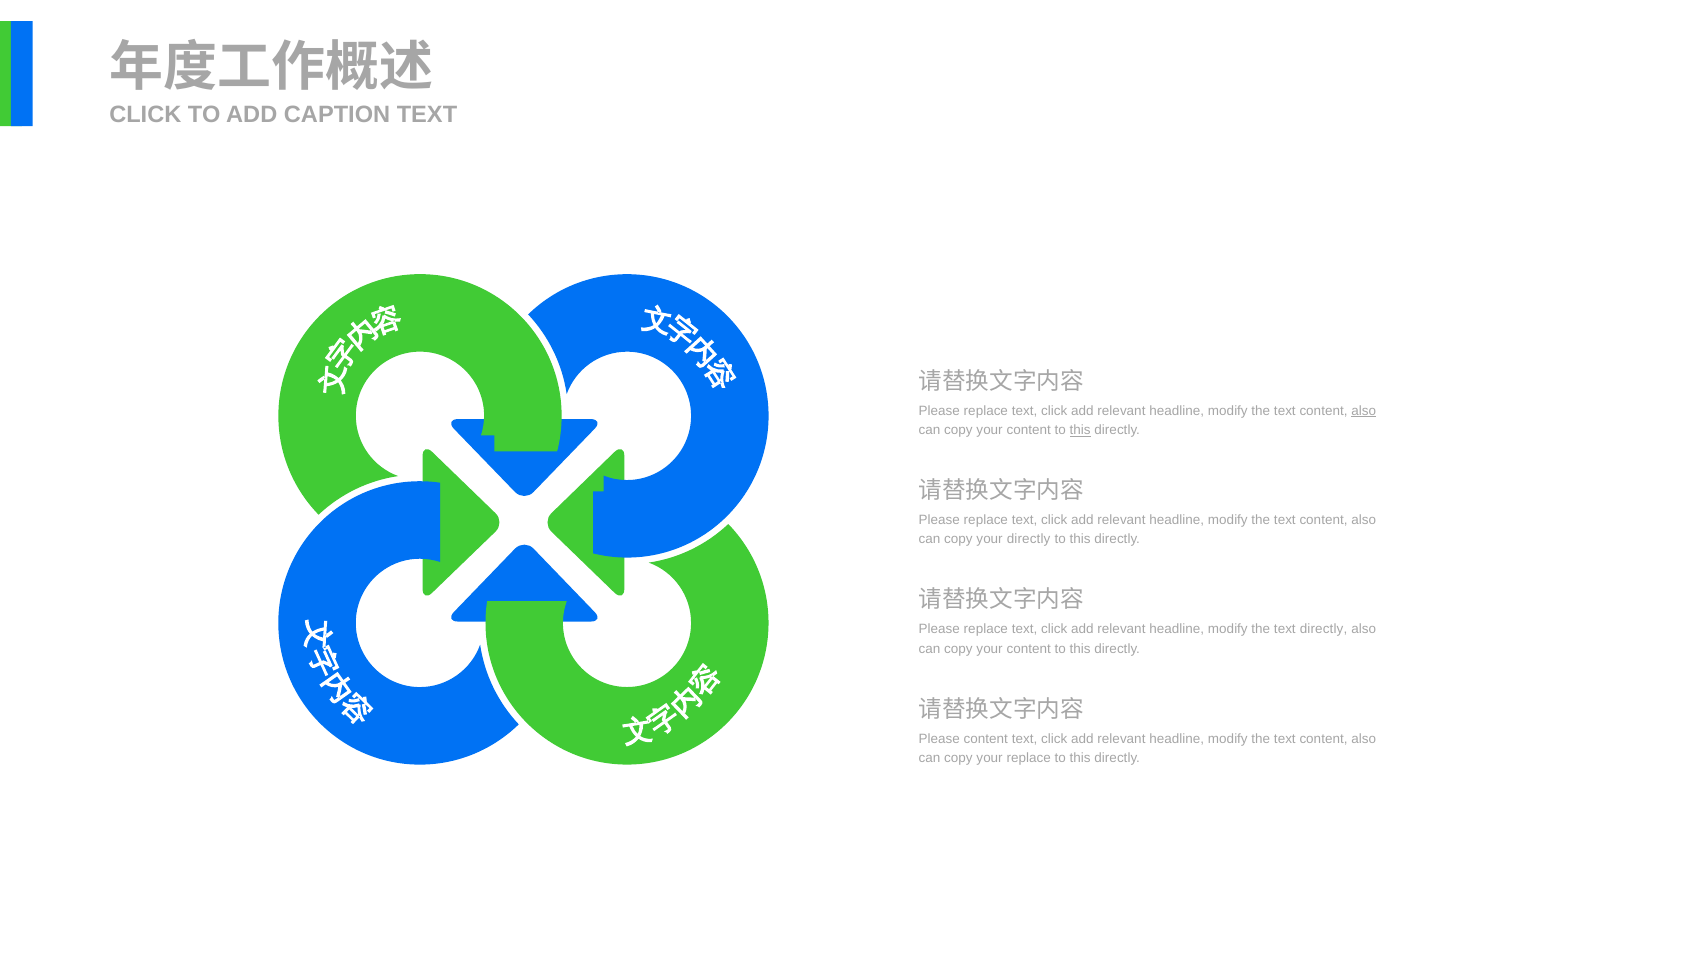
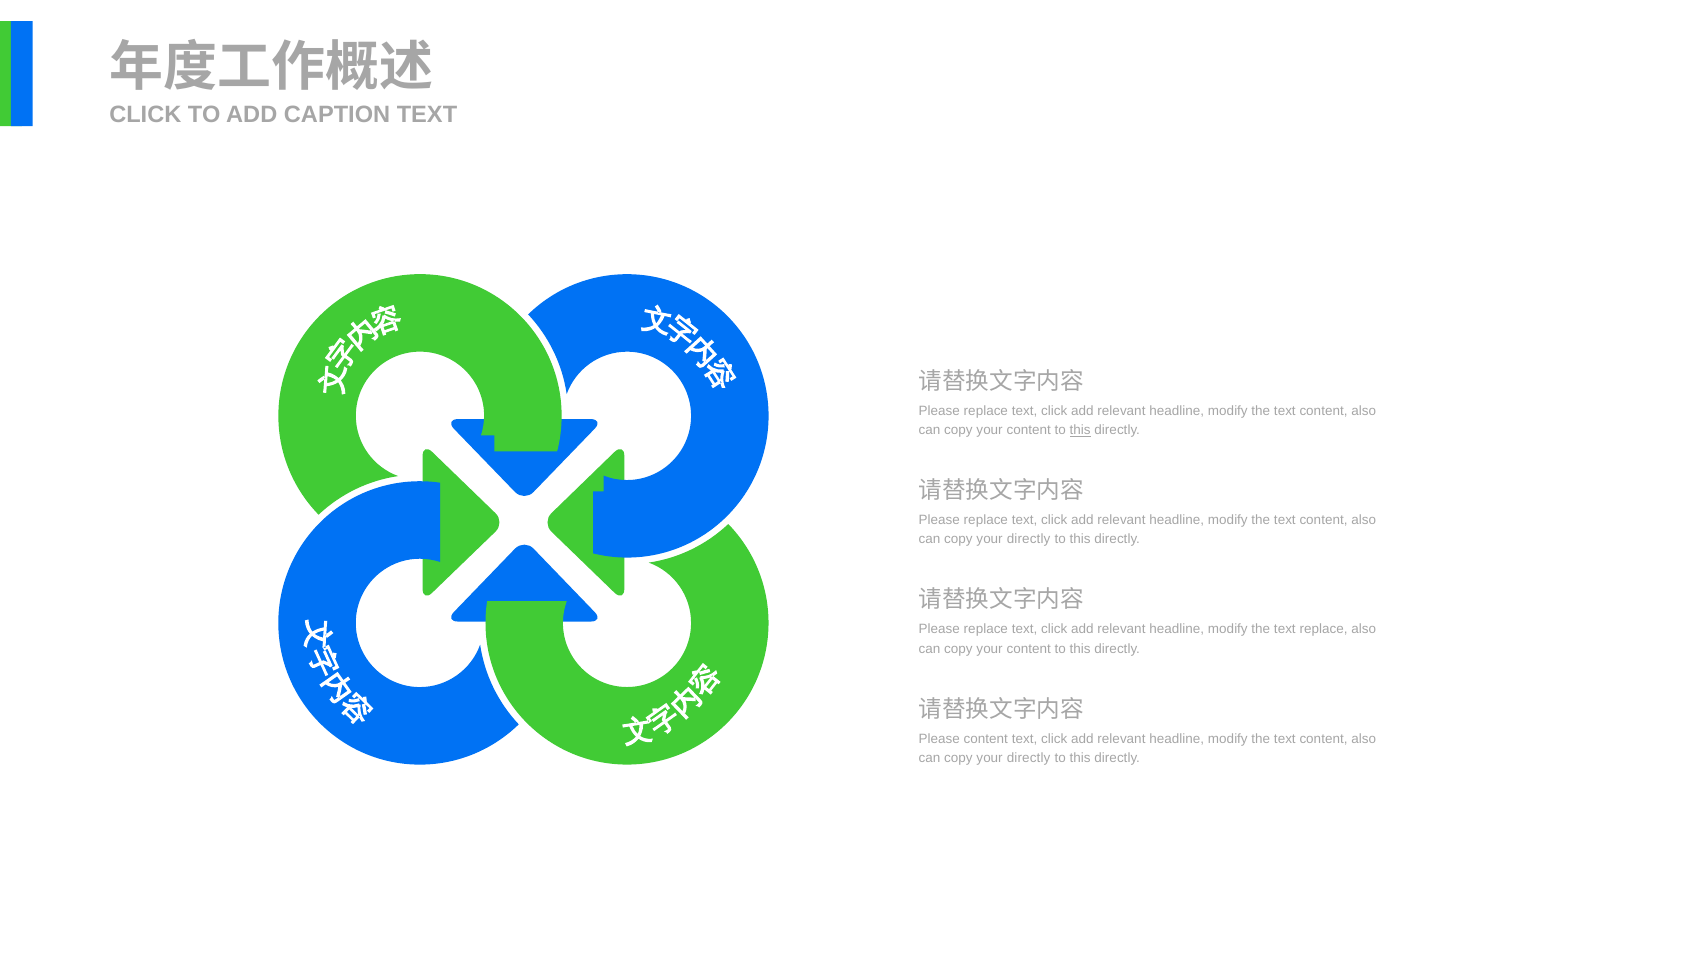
also underline: present -> none (1364, 411)
text directly: directly -> replace (1324, 629)
replace: replace -> directly (1029, 758)
